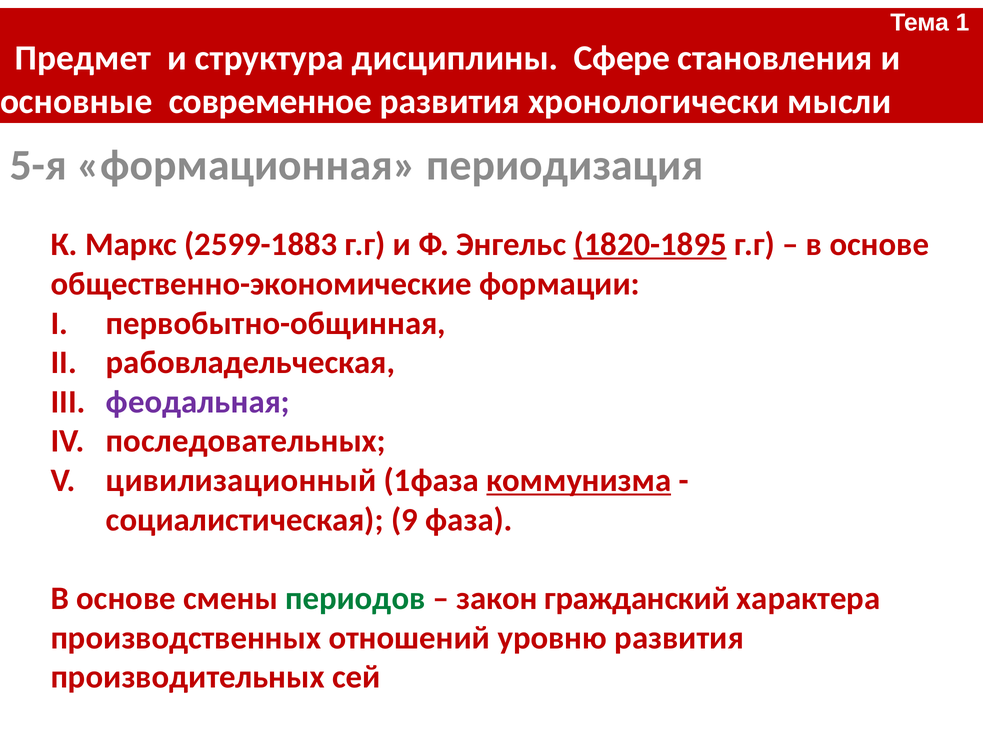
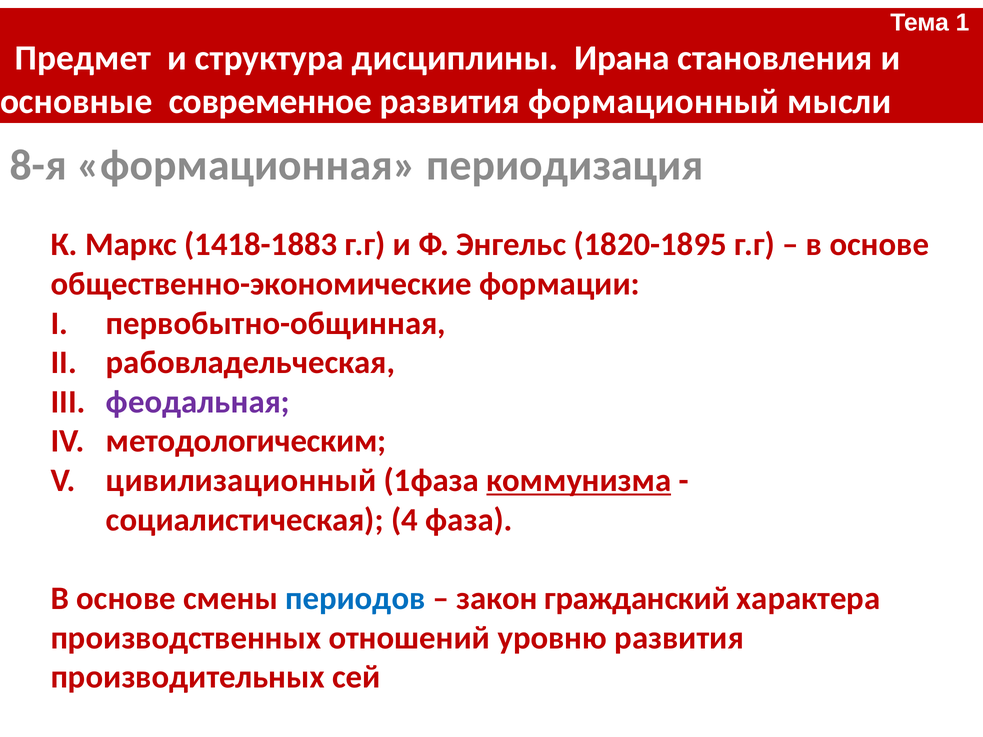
Сфере: Сфере -> Ирана (622, 58)
хронологически: хронологически -> формационный (654, 101)
5-я: 5-я -> 8-я (38, 165)
2599-1883: 2599-1883 -> 1418-1883 (261, 245)
1820-1895 underline: present -> none (650, 245)
последовательных: последовательных -> методологическим (246, 441)
9: 9 -> 4 (404, 520)
периодов colour: green -> blue (355, 599)
